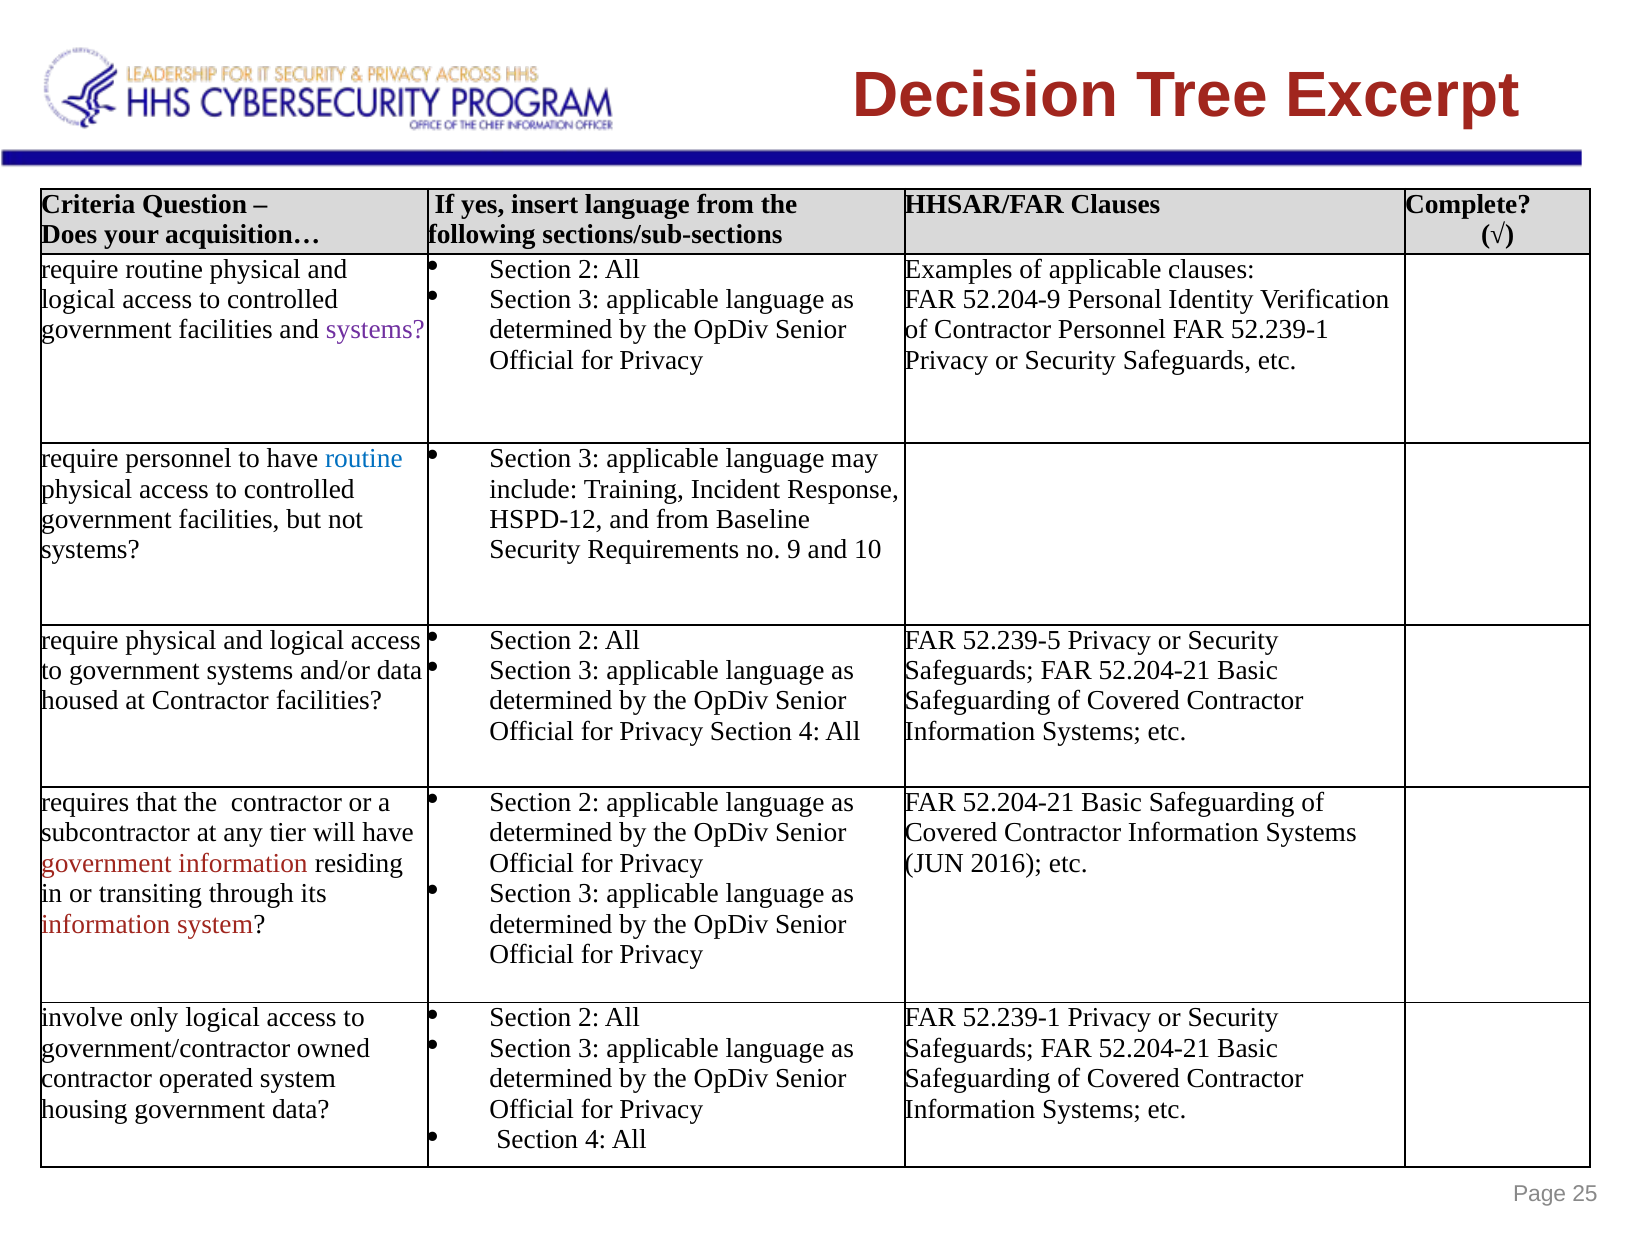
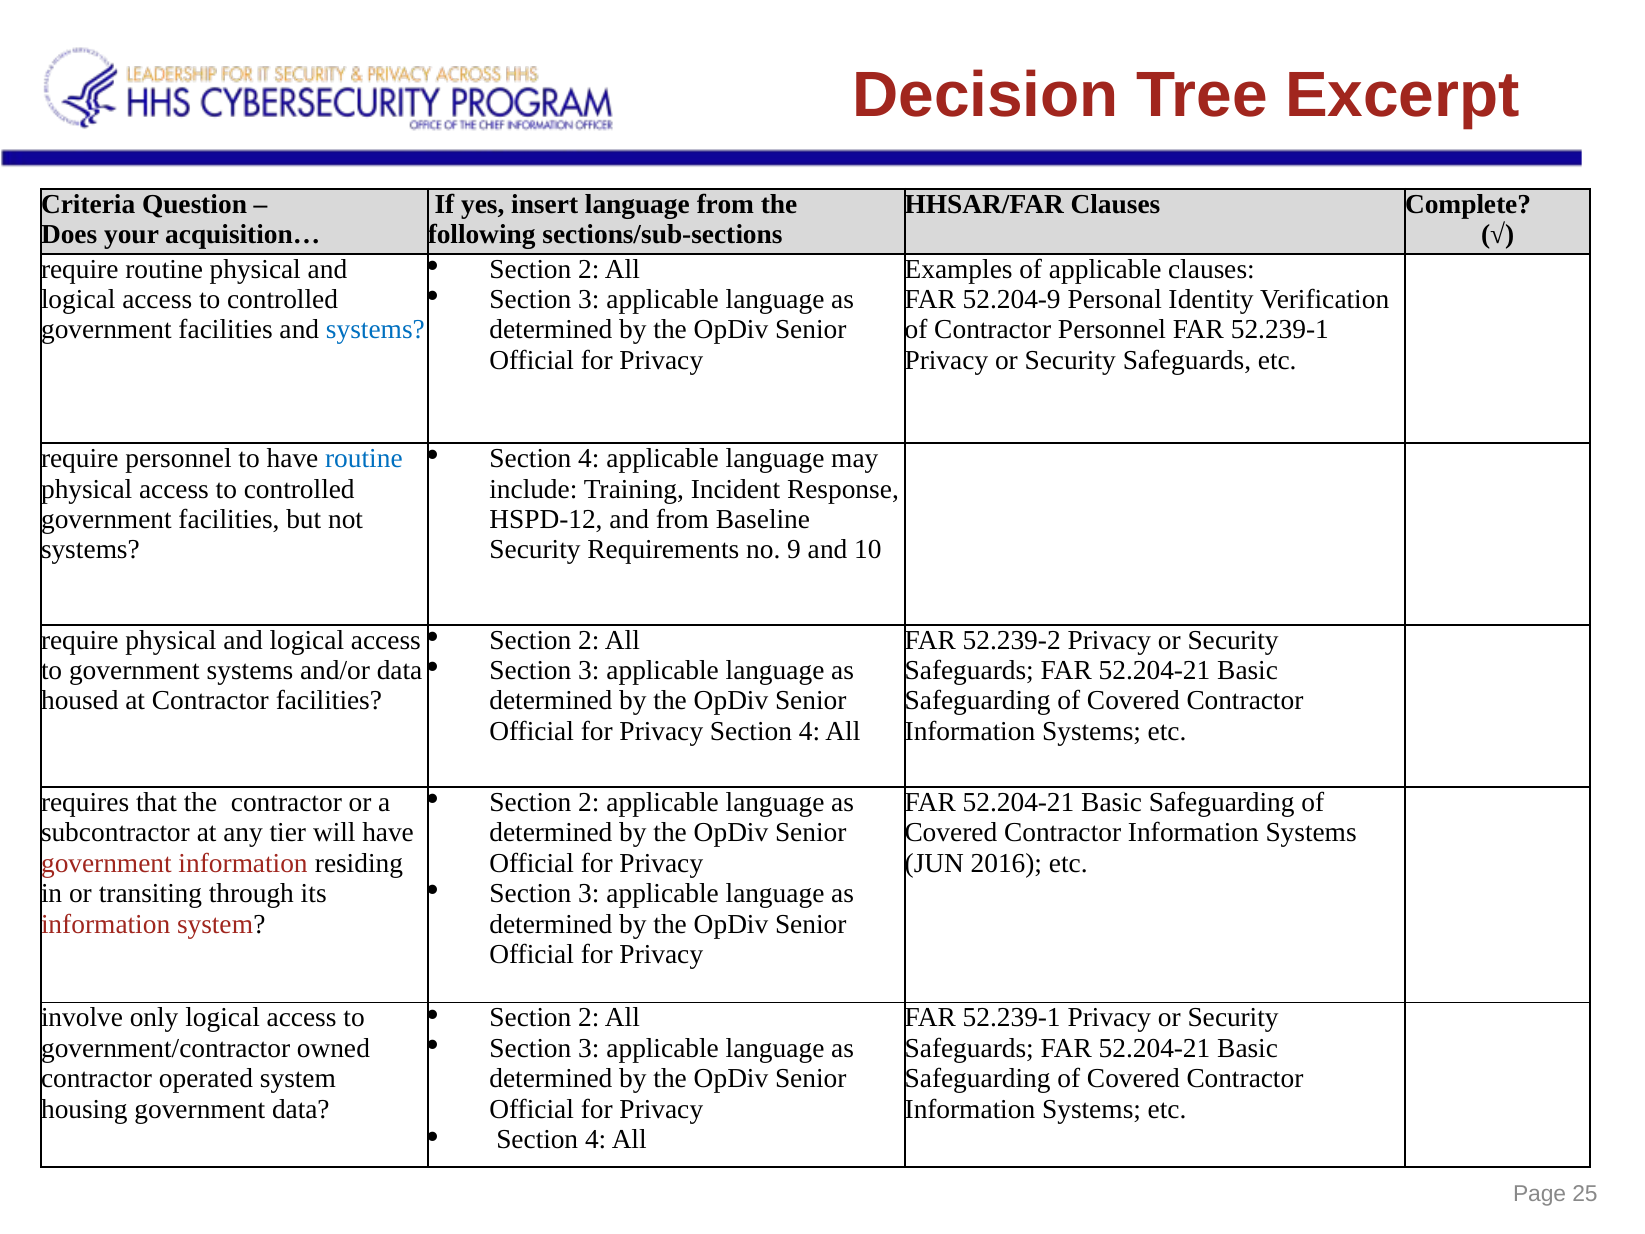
systems colour: purple -> blue (375, 330)
3: 3 -> 4 (589, 458)
52.239-5: 52.239-5 -> 52.239-2 (1012, 640)
